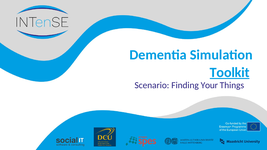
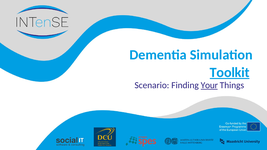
Your underline: none -> present (209, 85)
